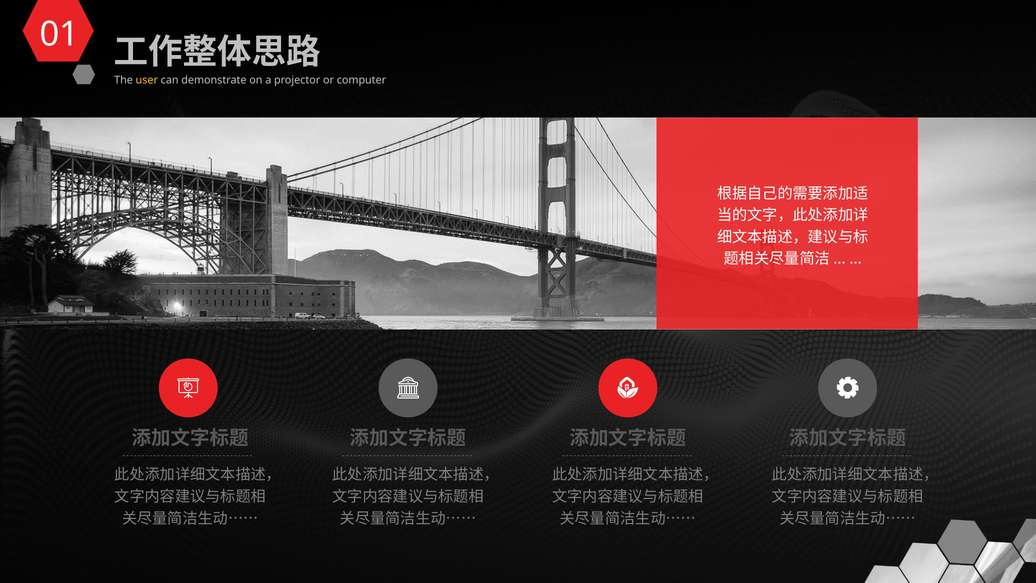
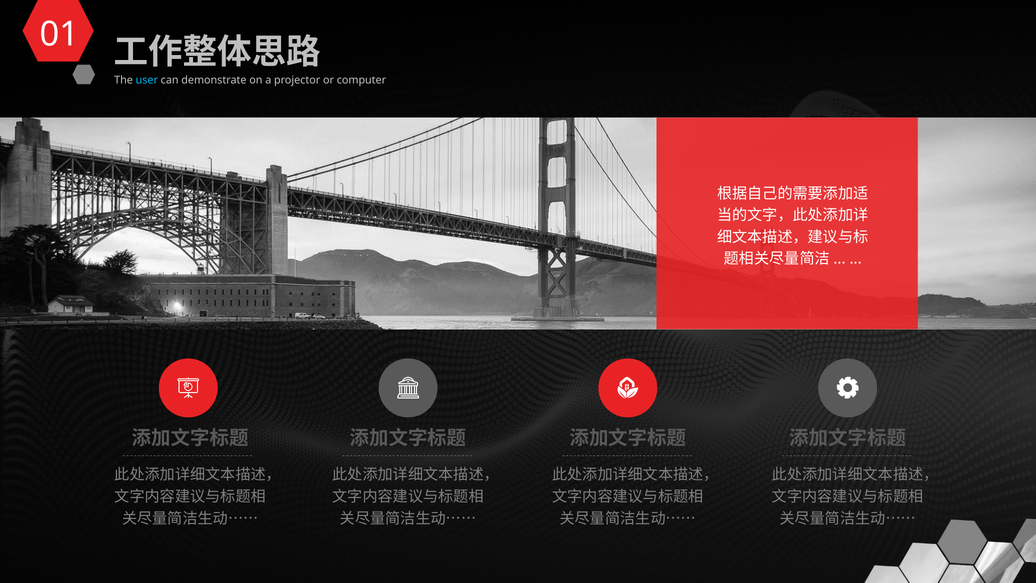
user colour: yellow -> light blue (147, 80)
